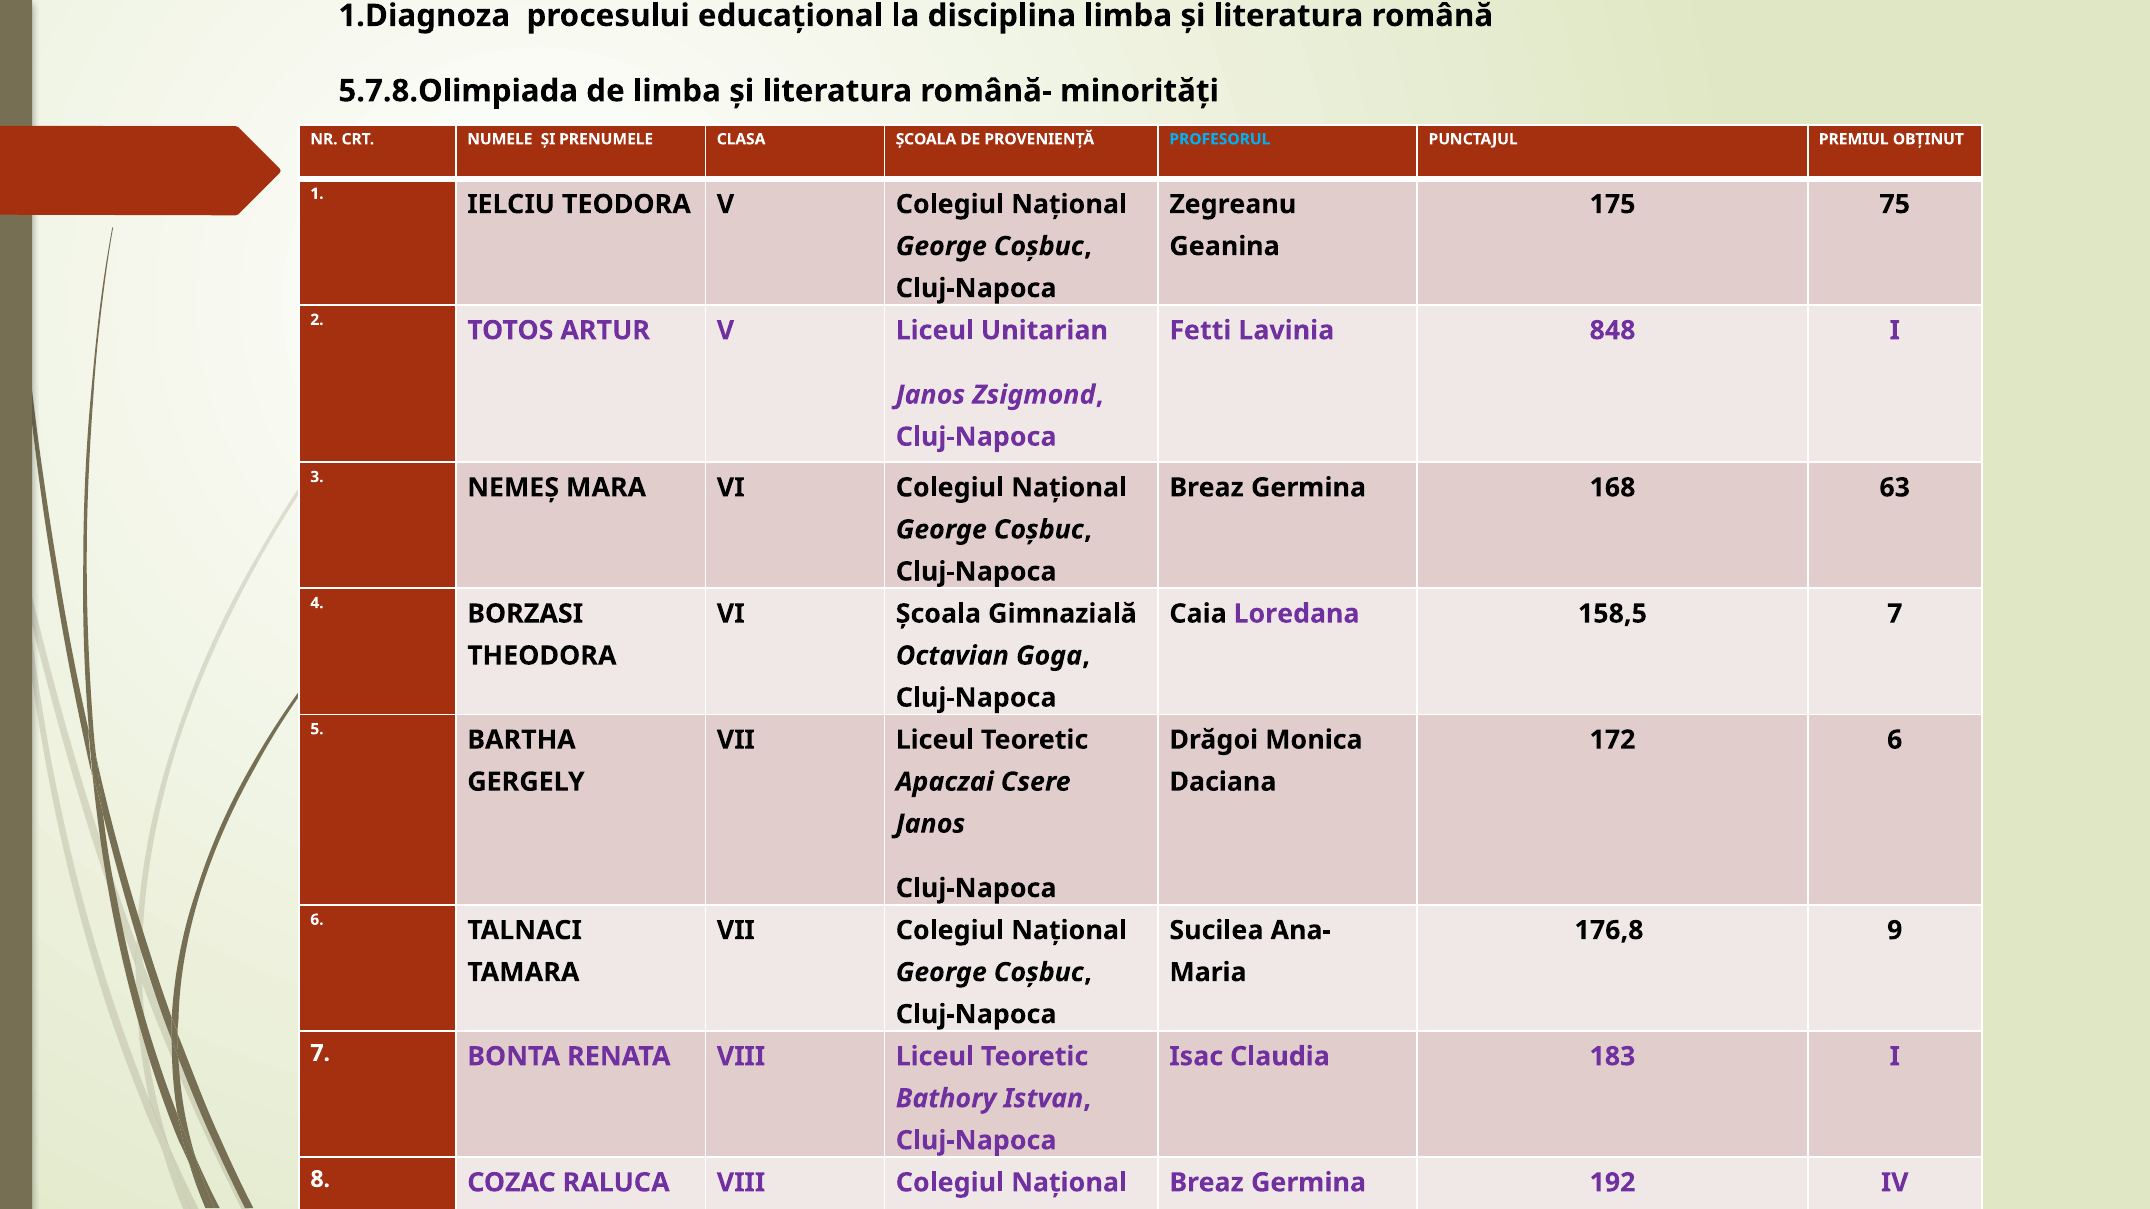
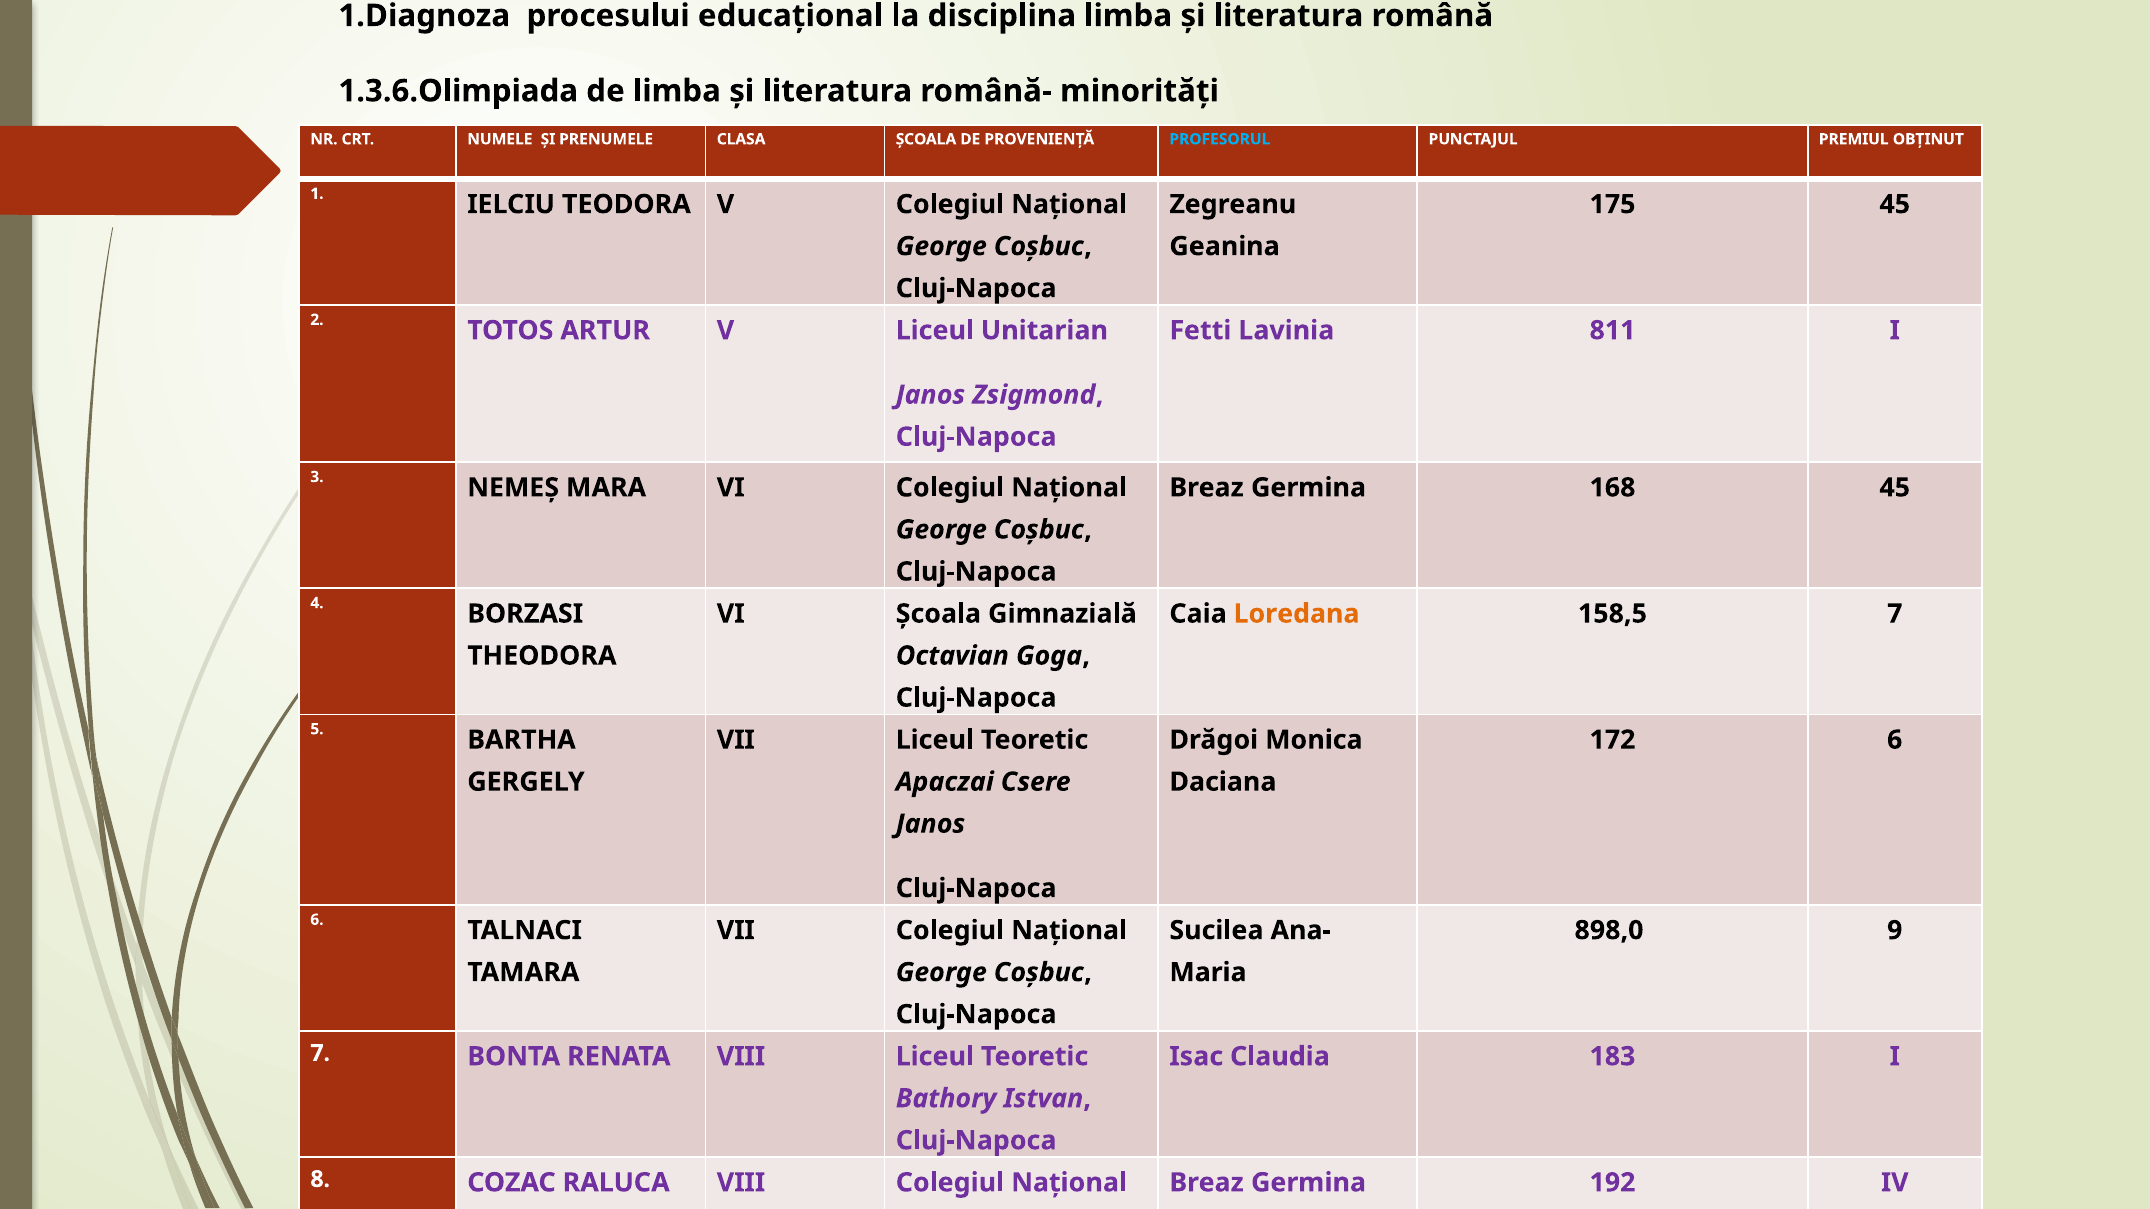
5.7.8.Olimpiada: 5.7.8.Olimpiada -> 1.3.6.Olimpiada (458, 91)
175 75: 75 -> 45 (1895, 204)
848: 848 -> 811 (1613, 331)
168 63: 63 -> 45 (1895, 488)
Loredana colour: purple -> orange (1296, 614)
176,8: 176,8 -> 898,0 (1609, 931)
